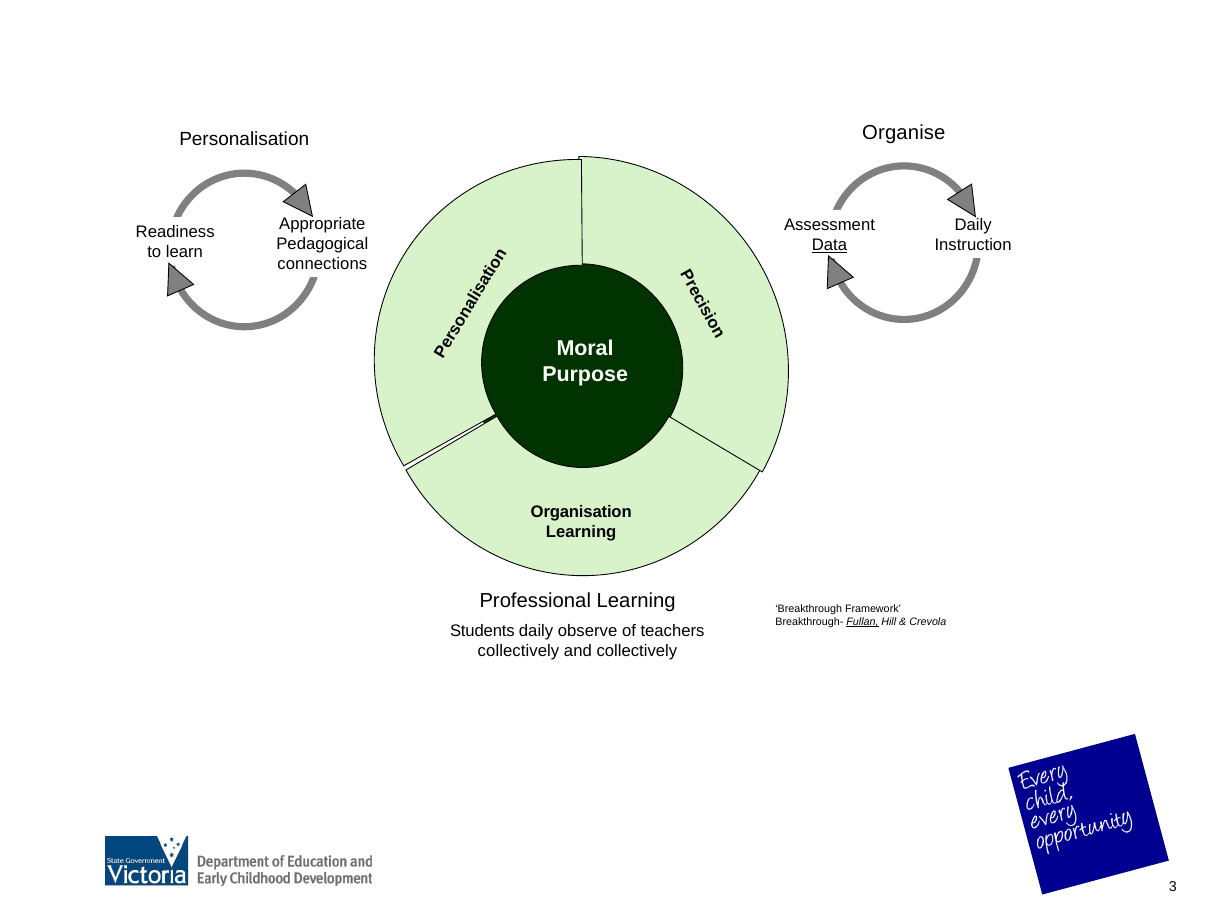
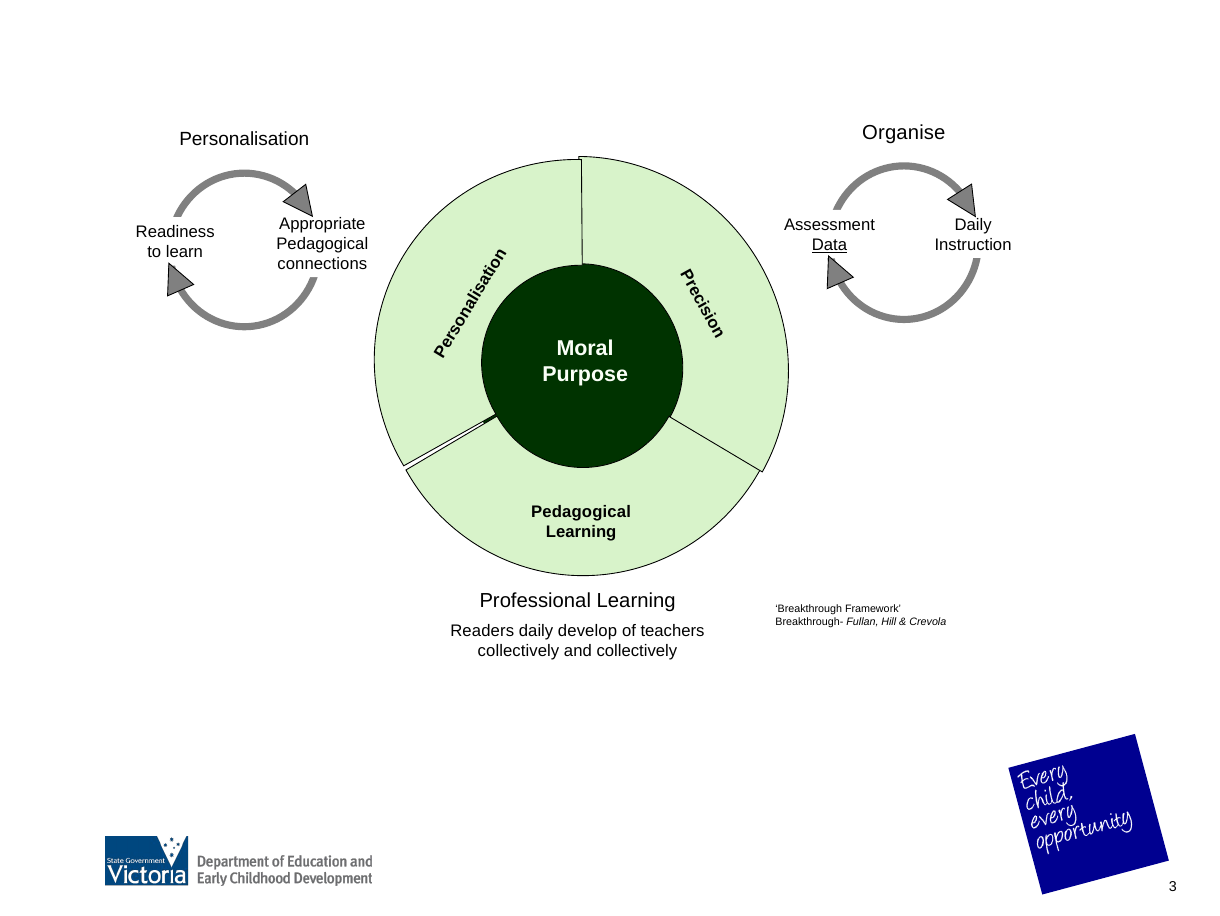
Organisation: Organisation -> Pedagogical (581, 511)
Fullan underline: present -> none (862, 622)
Students: Students -> Readers (482, 631)
observe: observe -> develop (588, 631)
